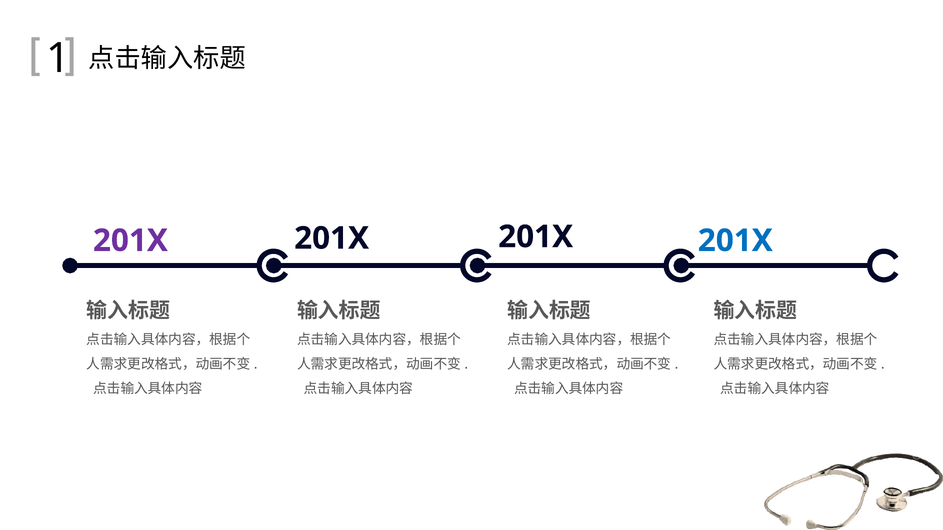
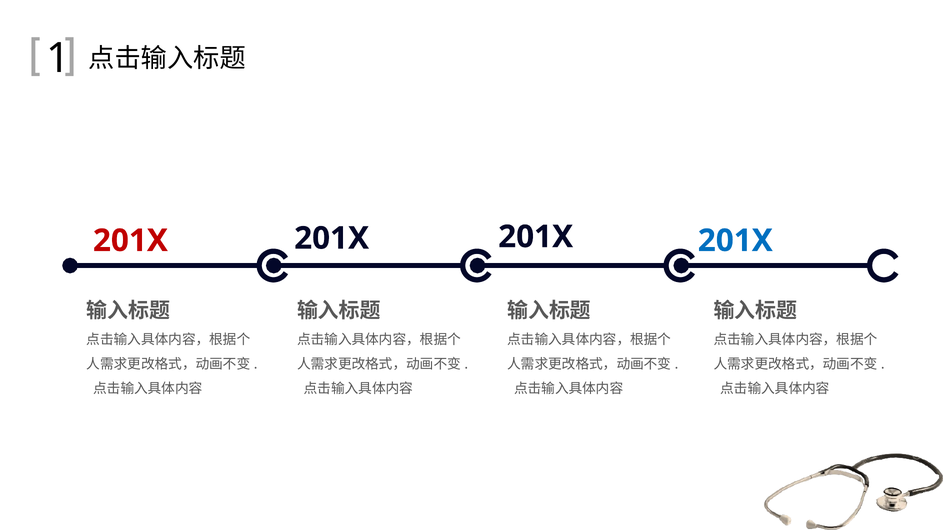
201X colour: purple -> red (130, 241)
